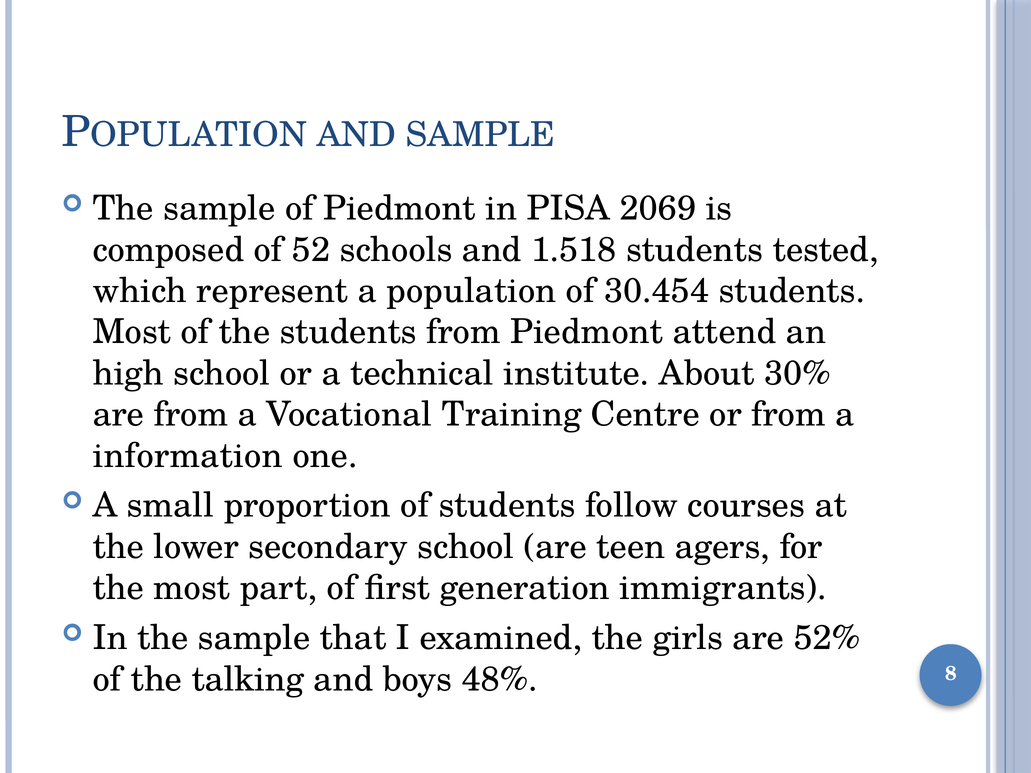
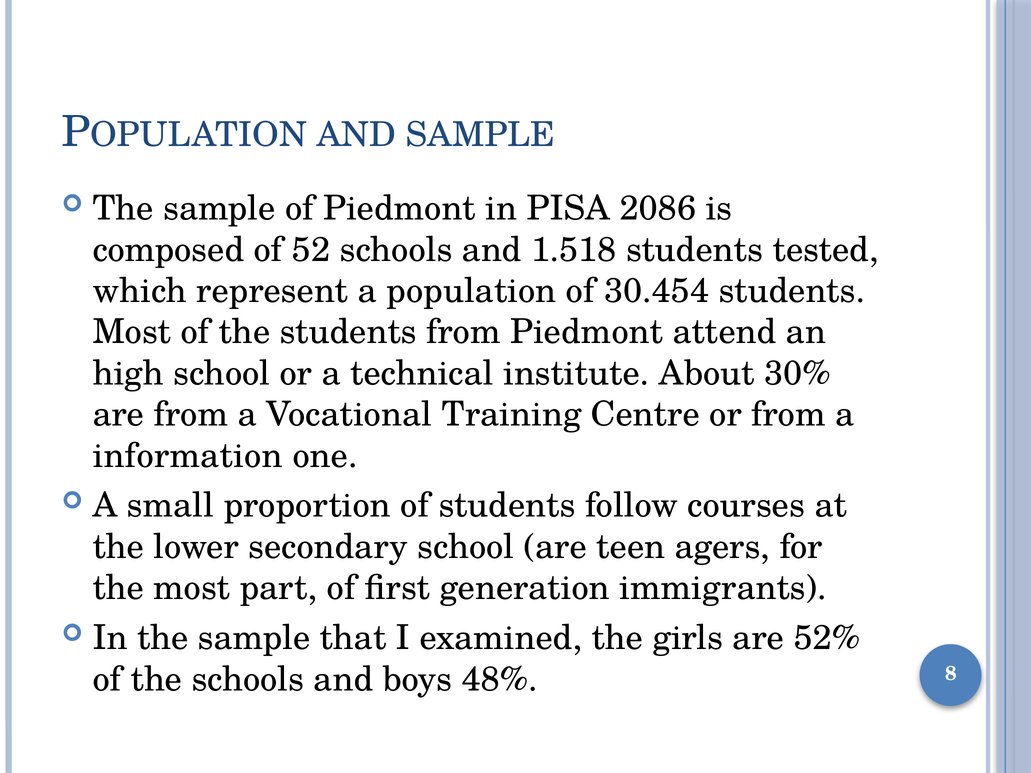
2069: 2069 -> 2086 (658, 209)
the talking: talking -> schools (248, 679)
